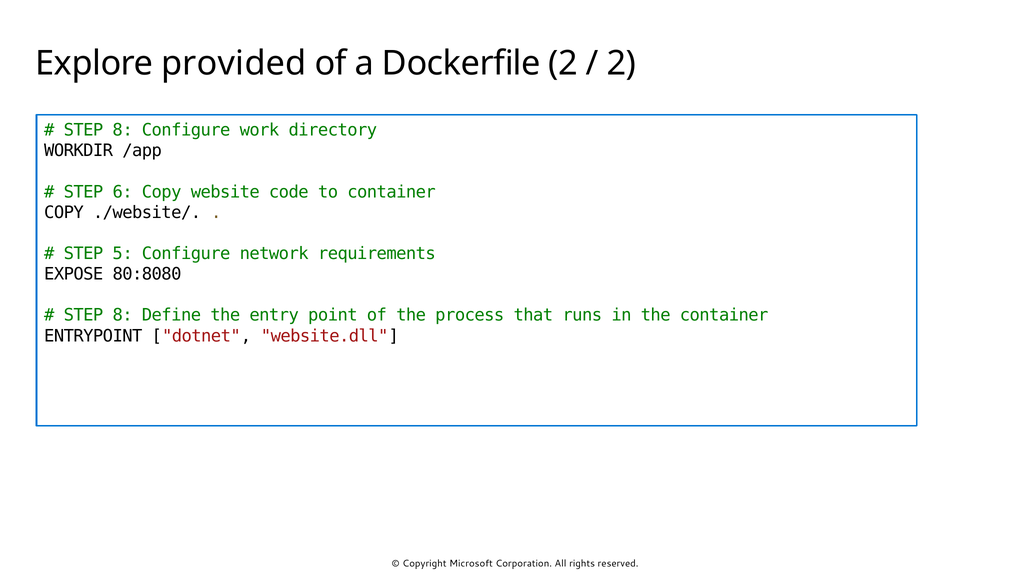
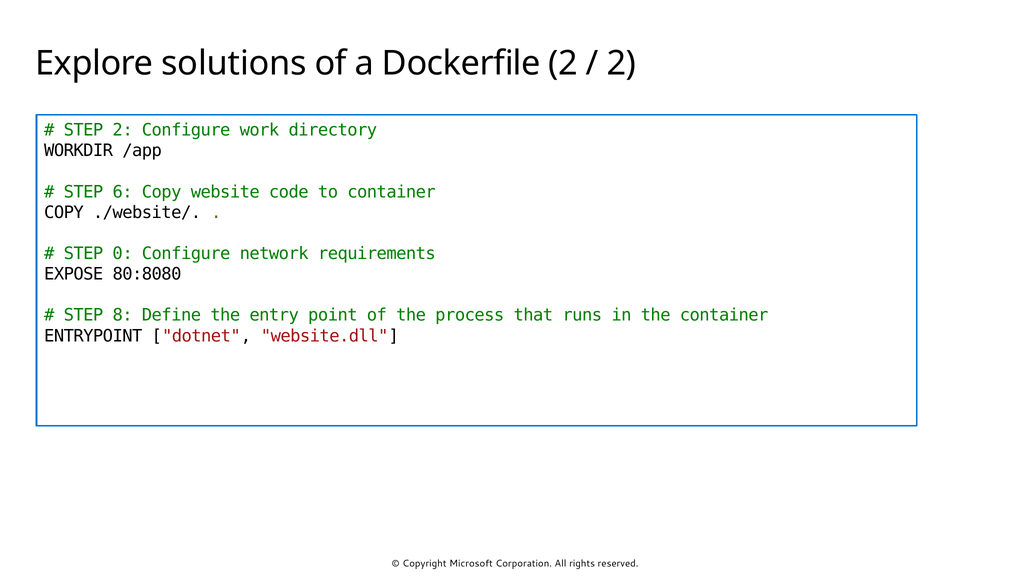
provided: provided -> solutions (234, 63)
8: 8 -> 2 (123, 130)
5: 5 -> 0 (123, 254)
